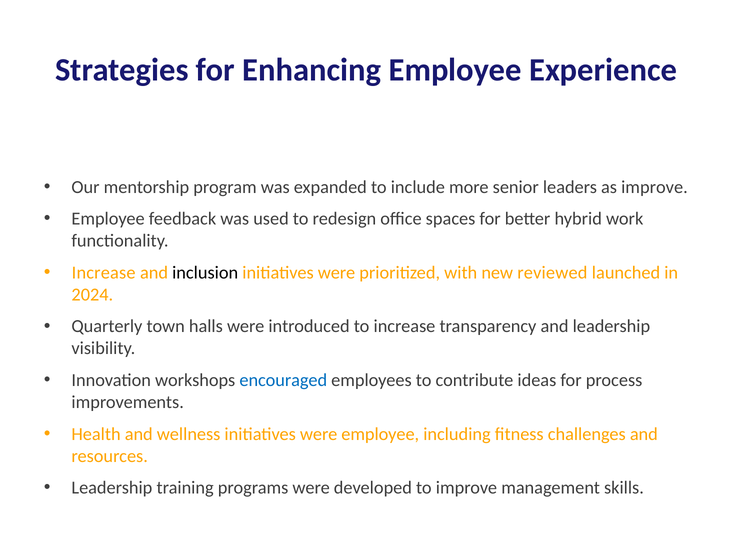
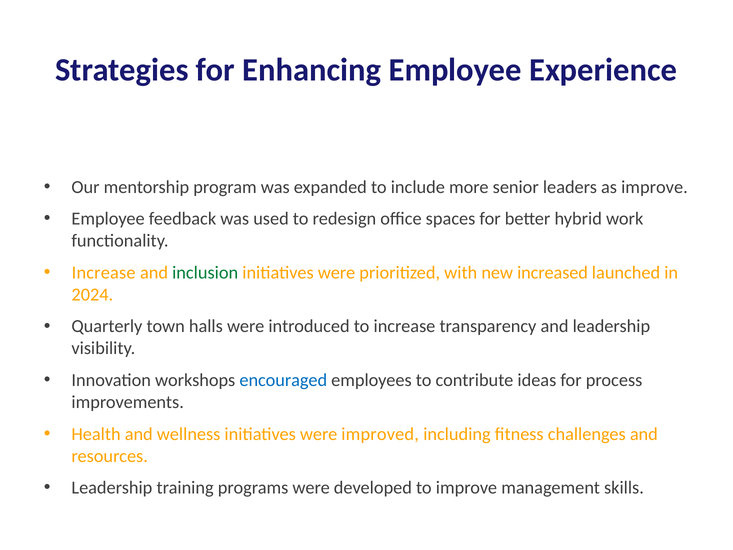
inclusion colour: black -> green (205, 273)
reviewed: reviewed -> increased (553, 273)
were employee: employee -> improved (380, 434)
